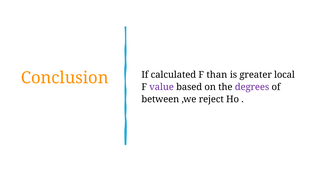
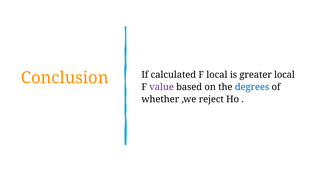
F than: than -> local (217, 75)
degrees colour: purple -> blue (252, 87)
between: between -> whether (160, 99)
